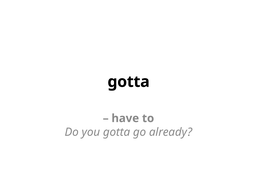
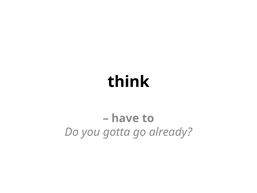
gotta: gotta -> think (128, 82)
